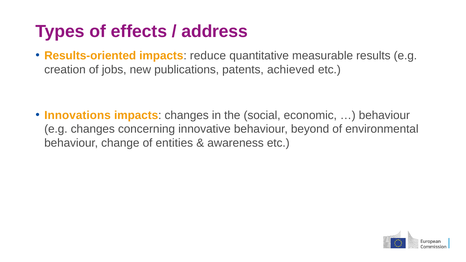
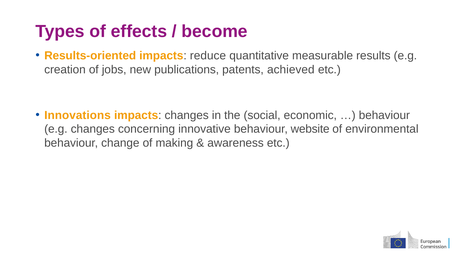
address: address -> become (215, 31)
beyond: beyond -> website (310, 129)
entities: entities -> making (174, 143)
